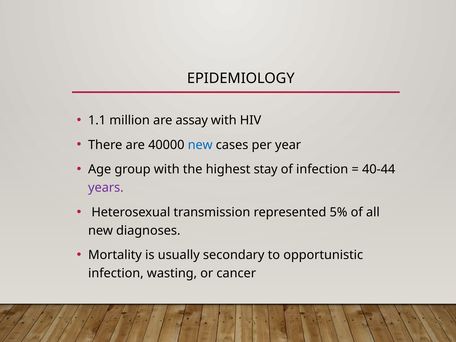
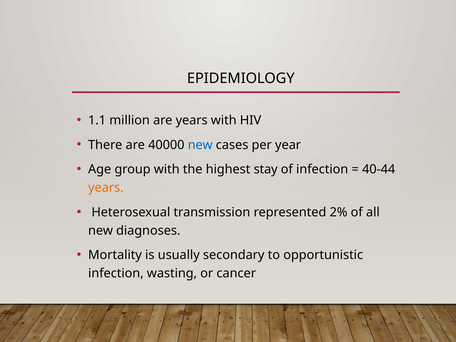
are assay: assay -> years (192, 120)
years colour: purple -> orange (106, 188)
5%: 5% -> 2% (338, 212)
